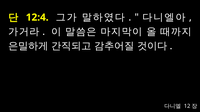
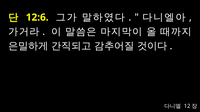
12:4: 12:4 -> 12:6 (37, 17)
